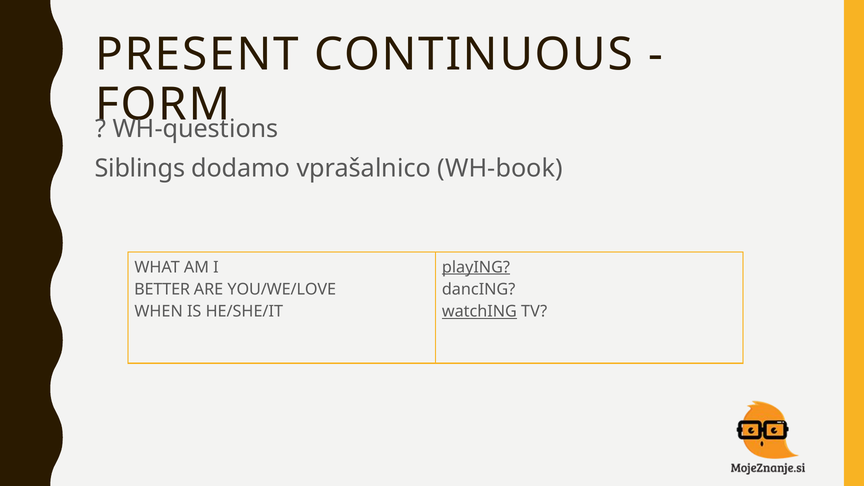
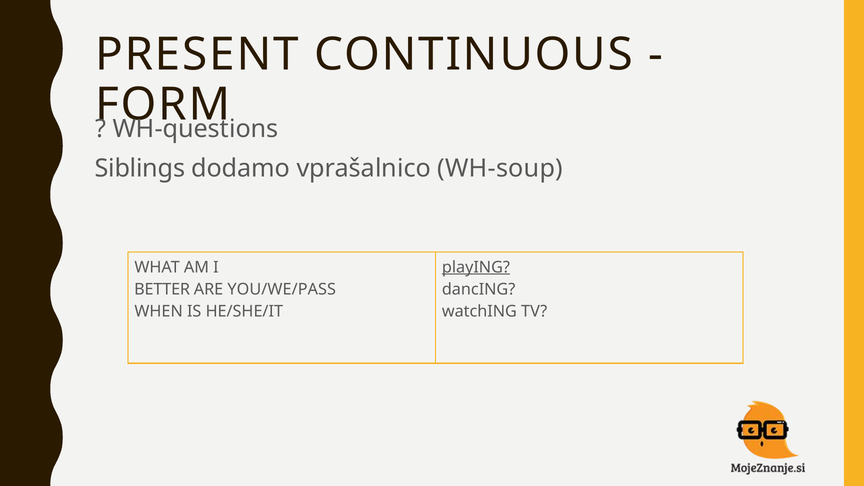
WH-book: WH-book -> WH-soup (500, 168)
YOU/WE/LOVE: YOU/WE/LOVE -> YOU/WE/PASS (282, 289)
watchING underline: present -> none (479, 311)
